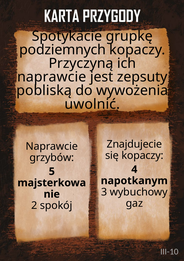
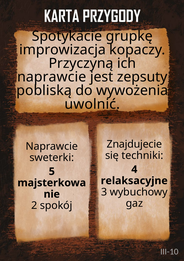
podziemnych: podziemnych -> improwizacja (63, 50)
się kopaczy: kopaczy -> techniki (142, 156)
grzybów: grzybów -> sweterki (52, 158)
napotkanym: napotkanym -> relaksacyjne (134, 181)
